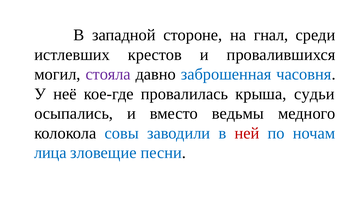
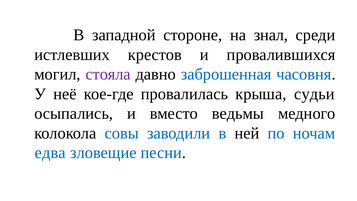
гнал: гнал -> знал (271, 35)
ней colour: red -> black (247, 133)
лица: лица -> едва (50, 153)
